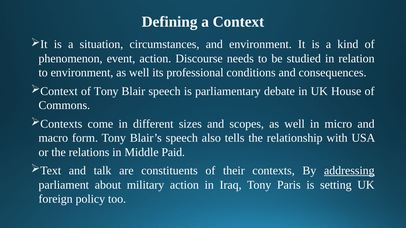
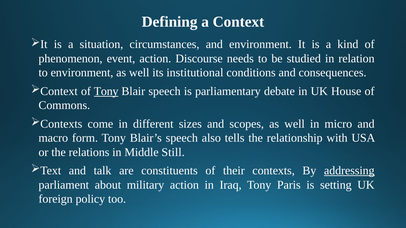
professional: professional -> institutional (195, 73)
Tony underline: none -> present (106, 91)
Paid: Paid -> Still (173, 152)
